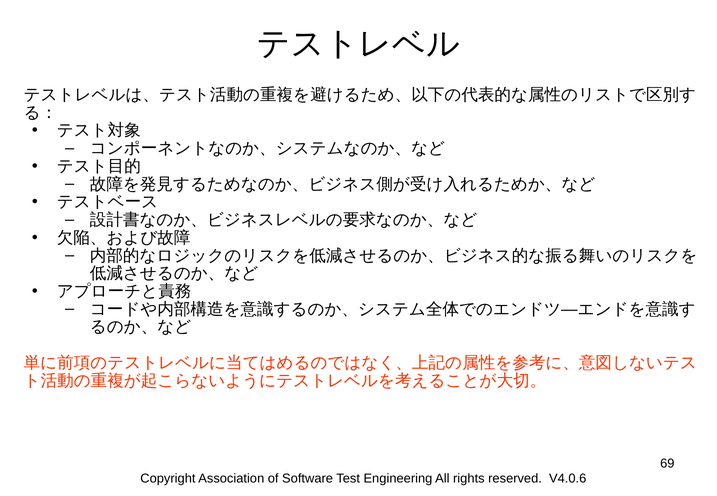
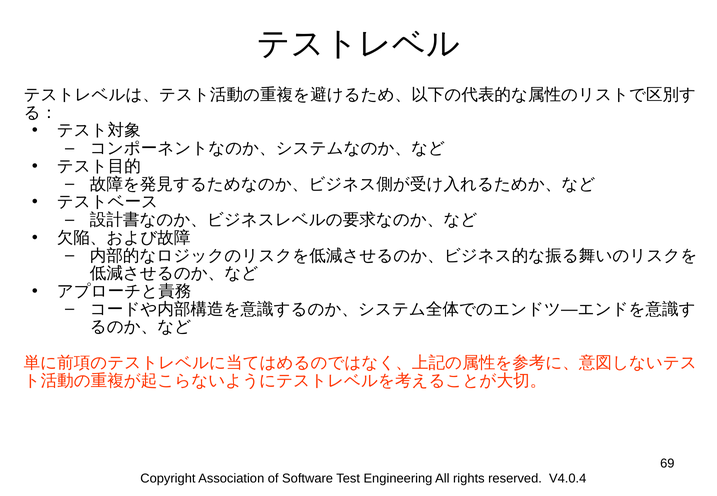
V4.0.6: V4.0.6 -> V4.0.4 (568, 479)
